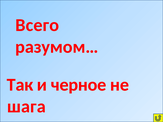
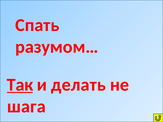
Всего: Всего -> Спать (37, 25)
Так underline: none -> present (20, 85)
черное: черное -> делать (78, 85)
